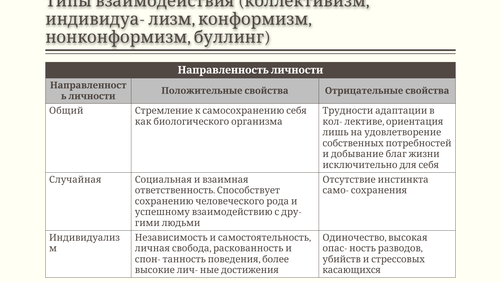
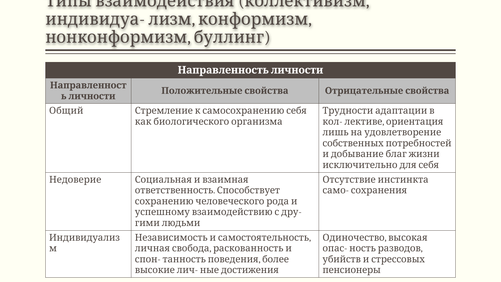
Случайная: Случайная -> Недоверие (75, 180)
касающихся: касающихся -> пенсионеры (352, 270)
